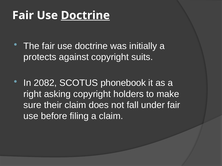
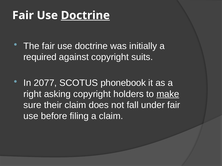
protects: protects -> required (40, 57)
2082: 2082 -> 2077 (45, 83)
make underline: none -> present (168, 94)
